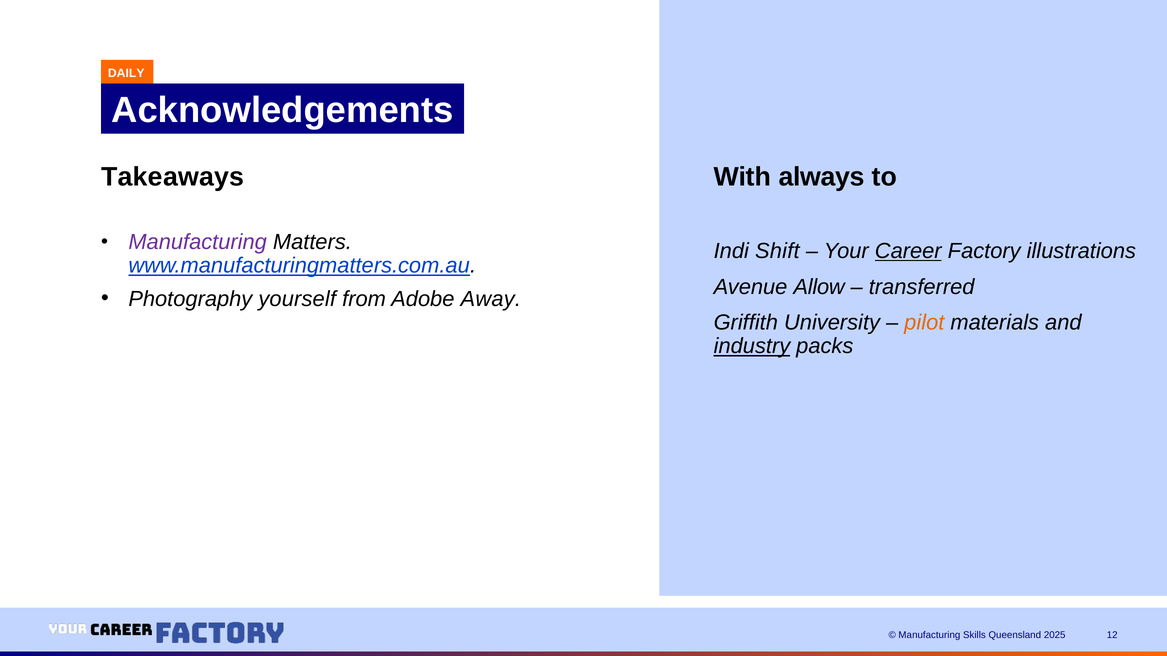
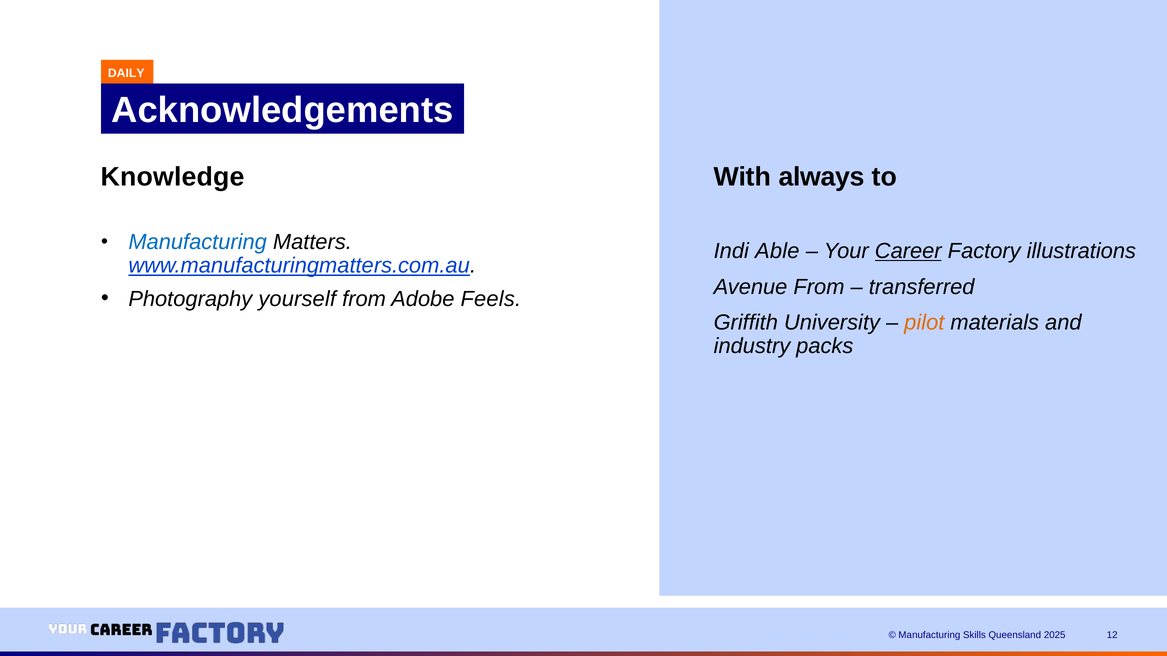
Takeaways: Takeaways -> Knowledge (173, 177)
Manufacturing colour: purple -> blue (198, 242)
Shift: Shift -> Able (777, 251)
Avenue Allow: Allow -> From (819, 287)
Away: Away -> Feels (491, 299)
industry underline: present -> none (752, 346)
